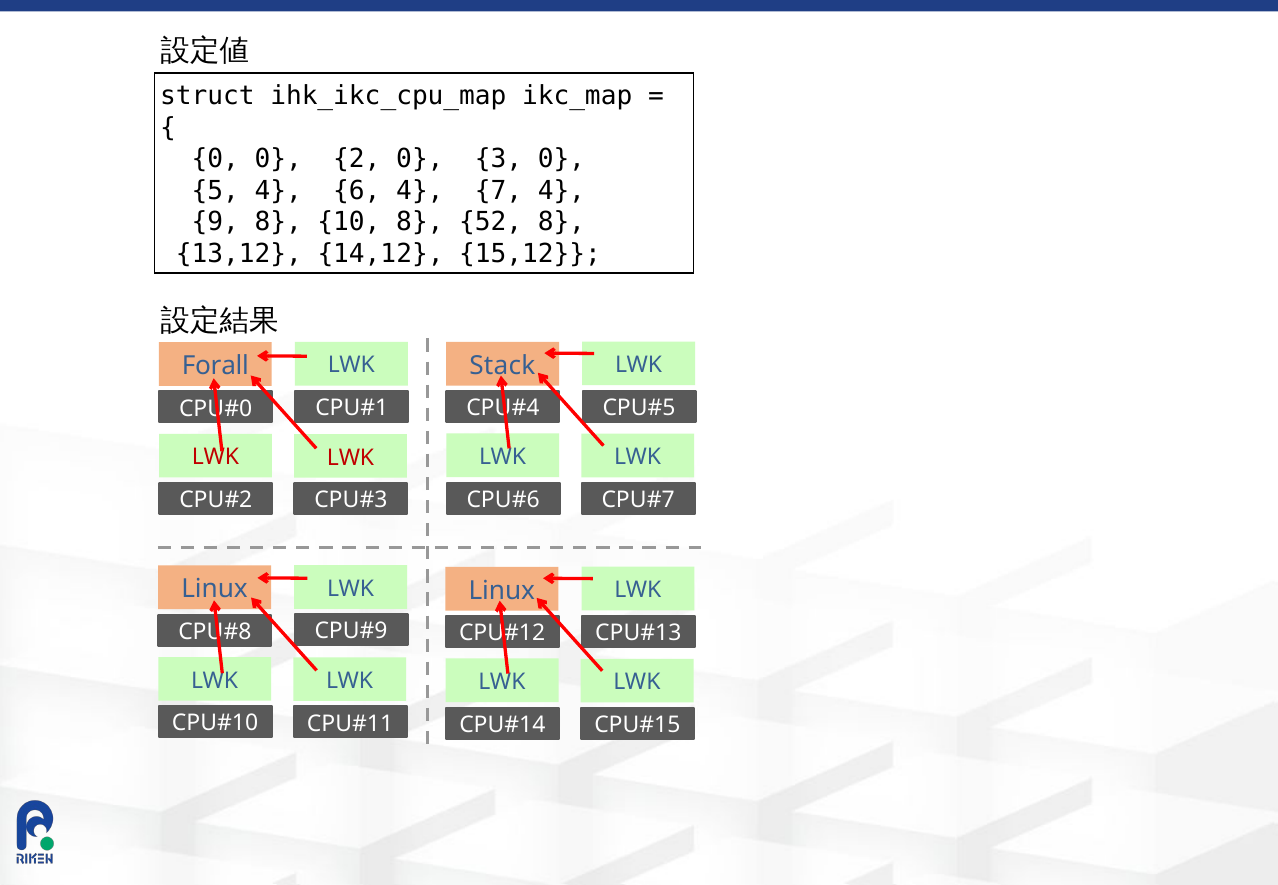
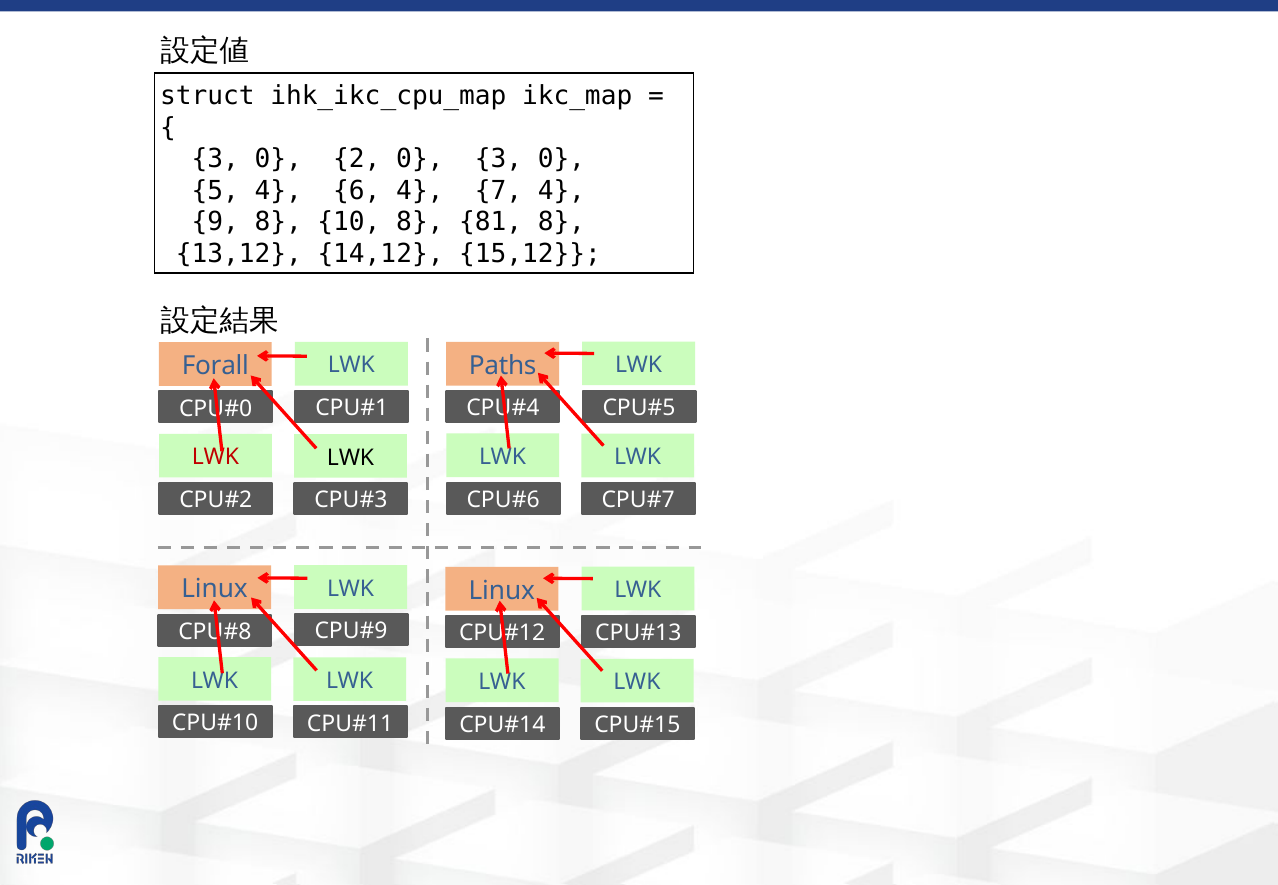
0: 0 -> 3 (215, 159)
52: 52 -> 81 (491, 222)
Stack: Stack -> Paths (503, 365)
LWK colour: red -> black (351, 457)
